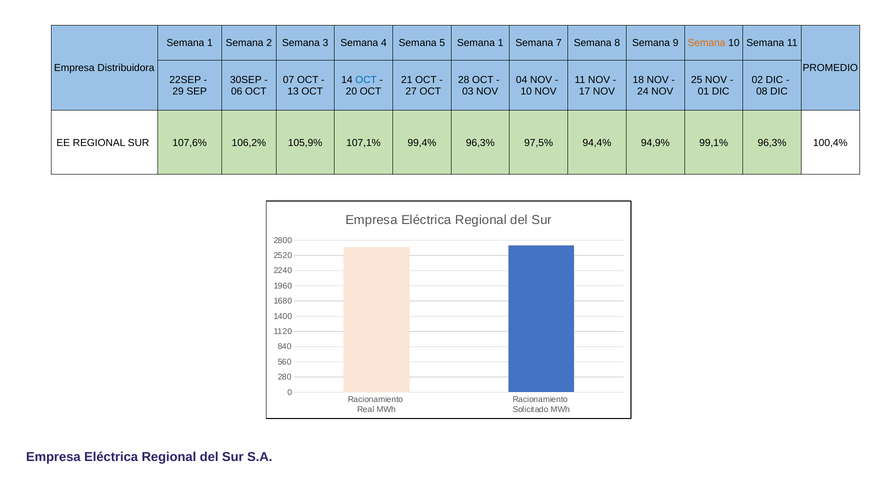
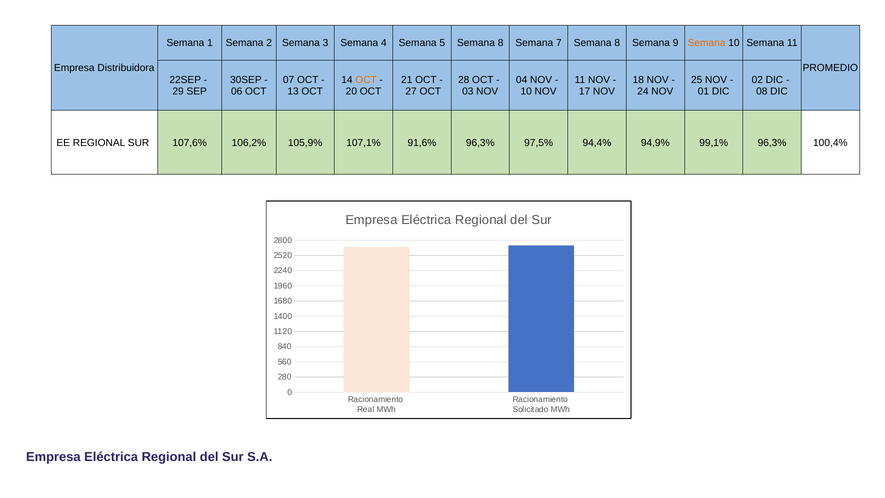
5 Semana 1: 1 -> 8 (501, 43)
OCT colour: blue -> orange (366, 80)
99,4%: 99,4% -> 91,6% (422, 143)
